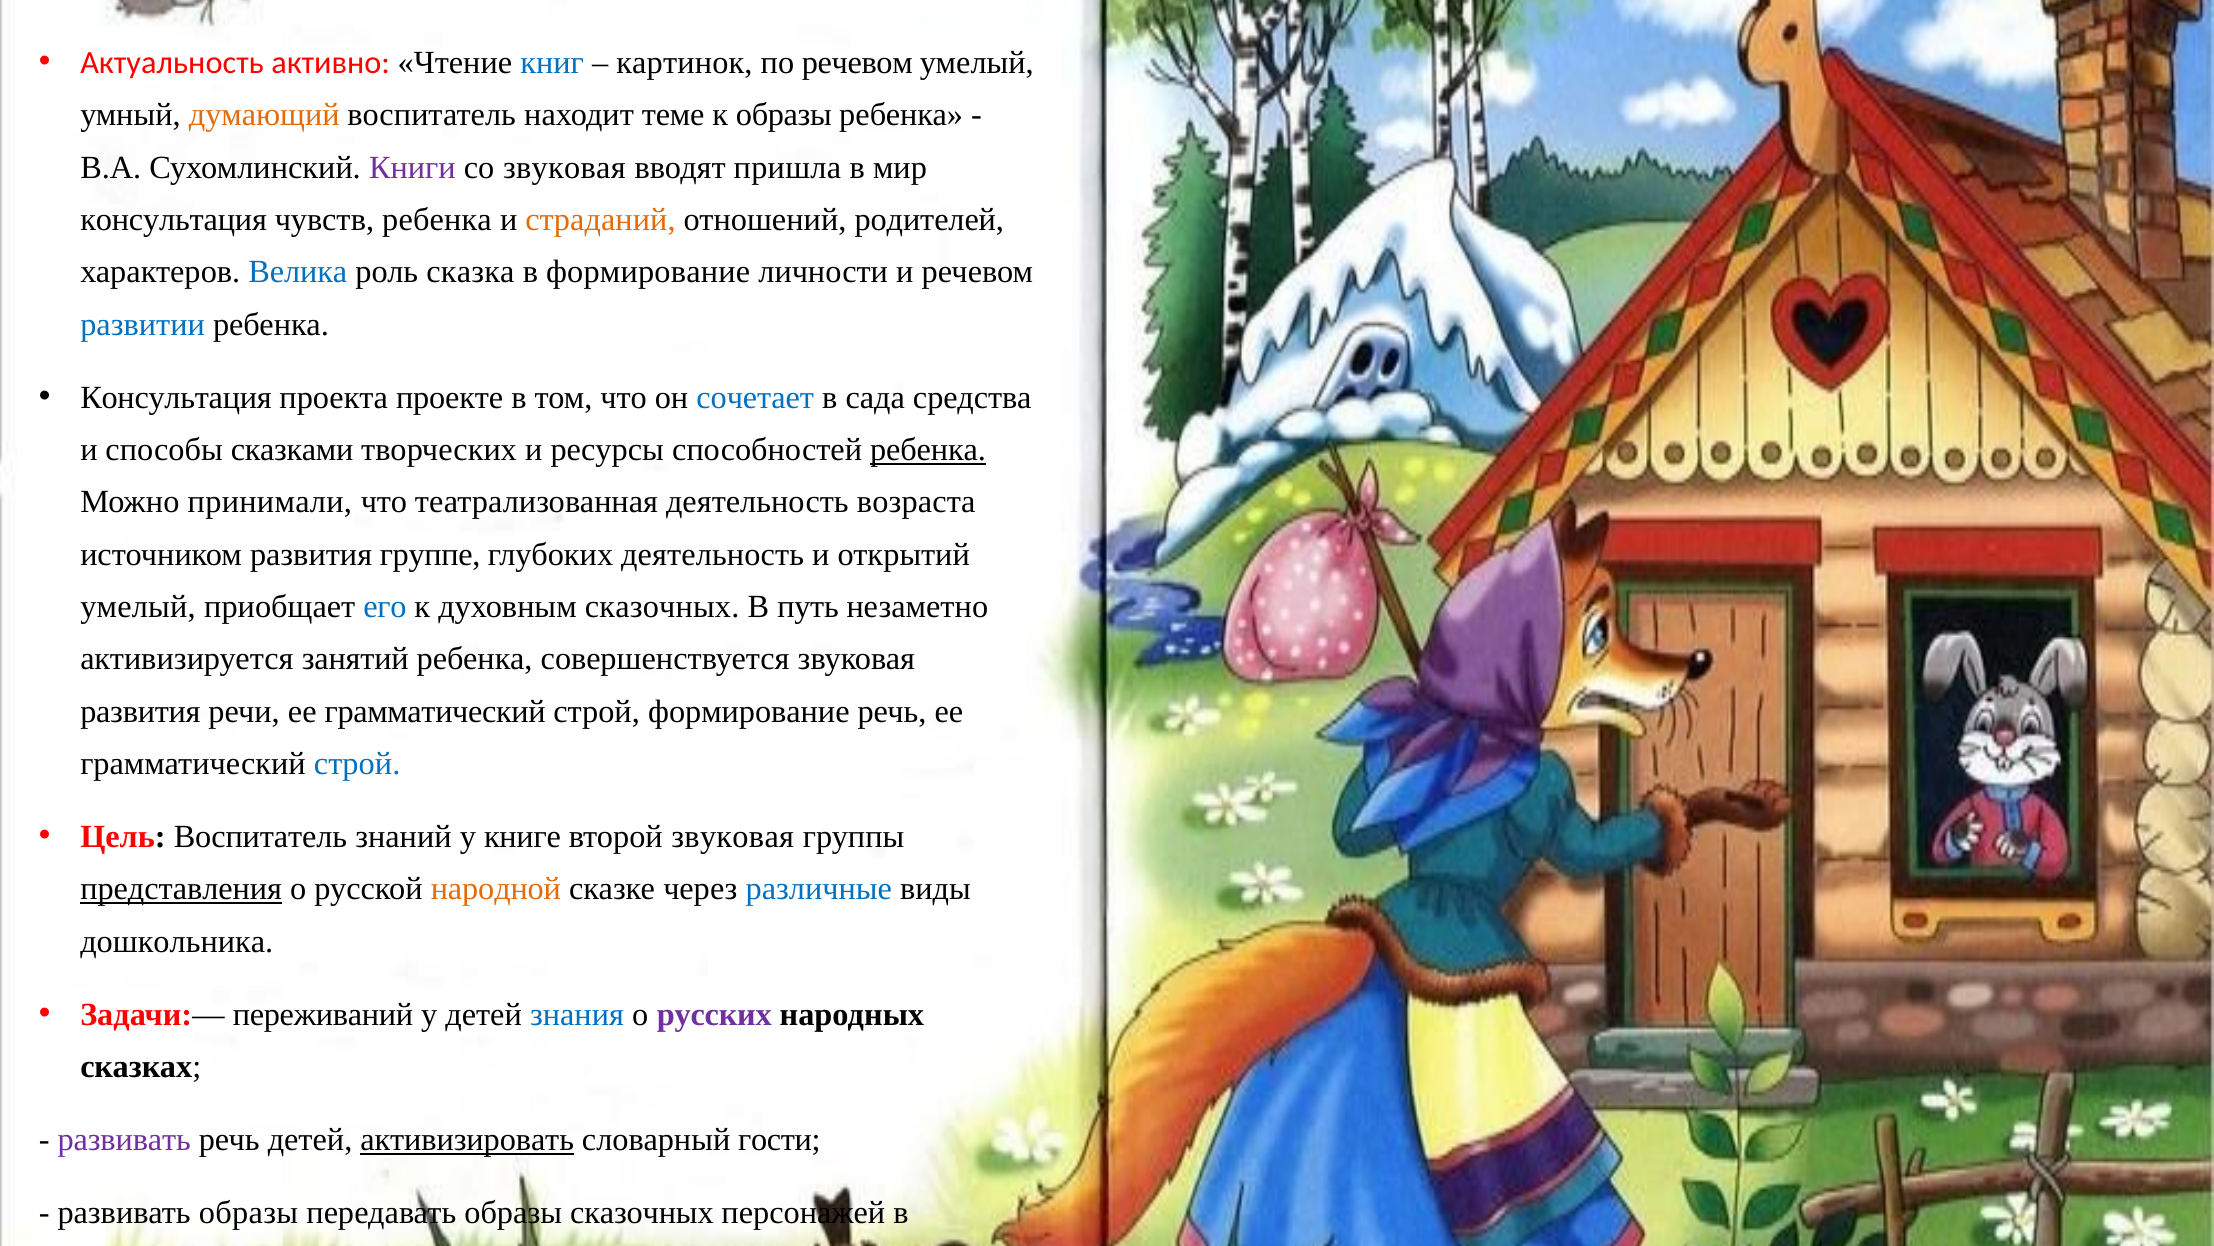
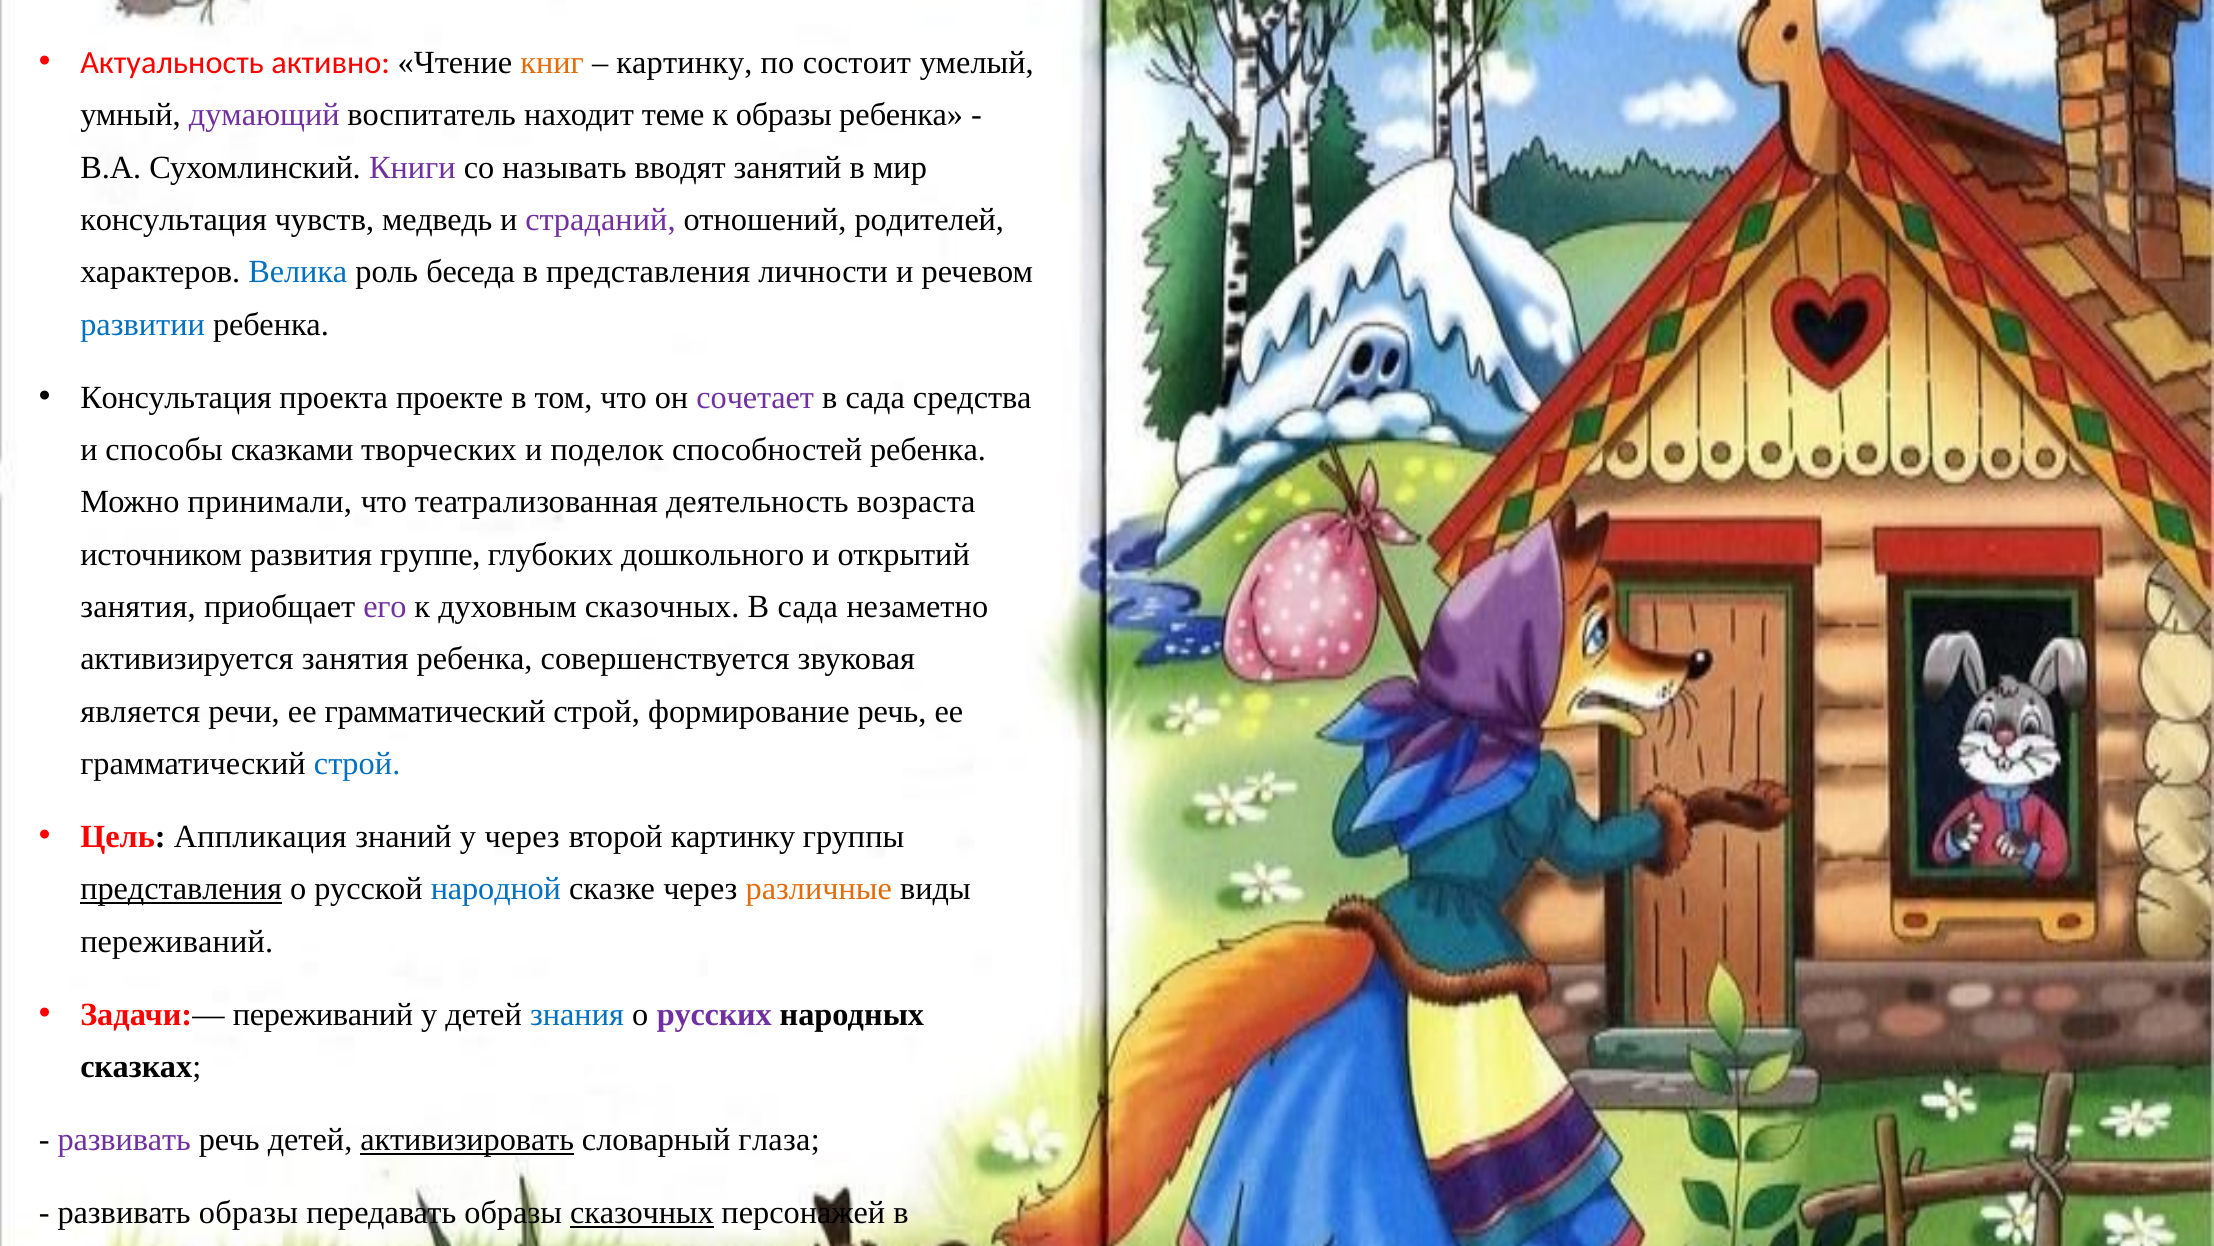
книг colour: blue -> orange (552, 63)
картинок: картинок -> картинку (684, 63)
по речевом: речевом -> состоит (857, 63)
думающий colour: orange -> purple (264, 115)
со звуковая: звуковая -> называть (565, 167)
пришла: пришла -> занятий (788, 167)
чувств ребенка: ребенка -> медведь (437, 220)
страданий colour: orange -> purple (600, 220)
сказка: сказка -> беседа (471, 272)
в формирование: формирование -> представления (648, 272)
сочетает colour: blue -> purple (755, 397)
ресурсы: ресурсы -> поделок (607, 450)
ребенка underline: present -> none (928, 450)
глубоких деятельность: деятельность -> дошкольного (713, 554)
умелый: умелый -> занятия (138, 607)
его colour: blue -> purple (385, 607)
путь: путь -> сада (808, 607)
активизируется занятий: занятий -> занятия (355, 659)
развития: развития -> является (140, 711)
Цель Воспитатель: Воспитатель -> Аппликация (260, 836)
у книге: книге -> через (522, 836)
второй звуковая: звуковая -> картинку (733, 836)
народной colour: orange -> blue (496, 889)
различные colour: blue -> orange (819, 889)
дошкольника: дошкольника -> переживаний (177, 941)
гости: гости -> глаза (779, 1139)
сказочных underline: none -> present (642, 1212)
